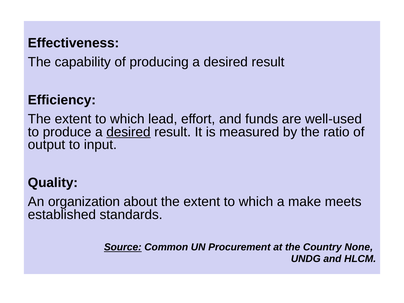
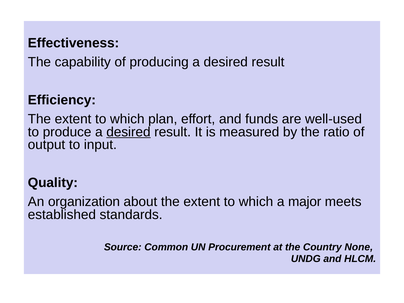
lead: lead -> plan (163, 119)
make: make -> major (305, 202)
Source underline: present -> none (123, 247)
